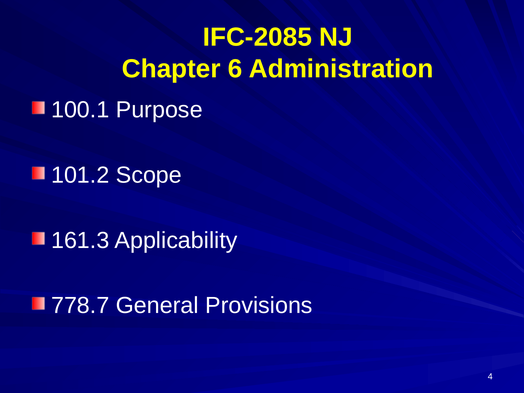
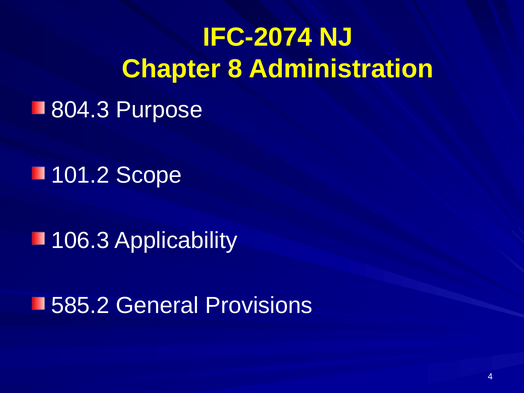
IFC-2085: IFC-2085 -> IFC-2074 (257, 37)
6: 6 -> 8 (235, 69)
100.1: 100.1 -> 804.3 (80, 110)
161.3: 161.3 -> 106.3 (80, 240)
778.7: 778.7 -> 585.2 (80, 306)
